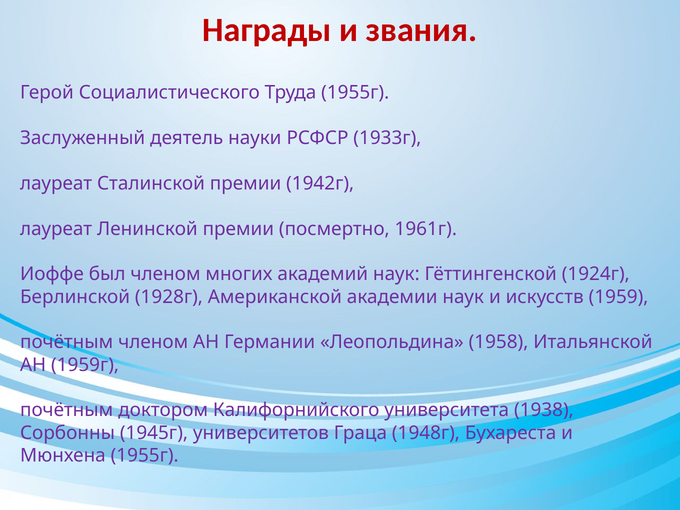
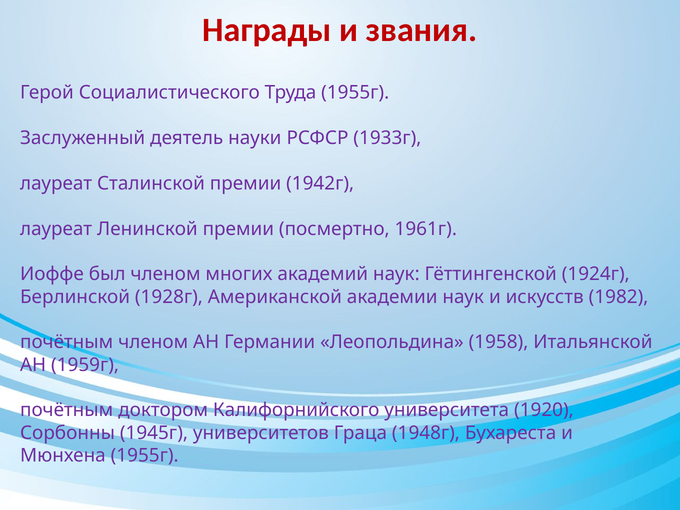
1959: 1959 -> 1982 (619, 297)
1938: 1938 -> 1920 (544, 410)
